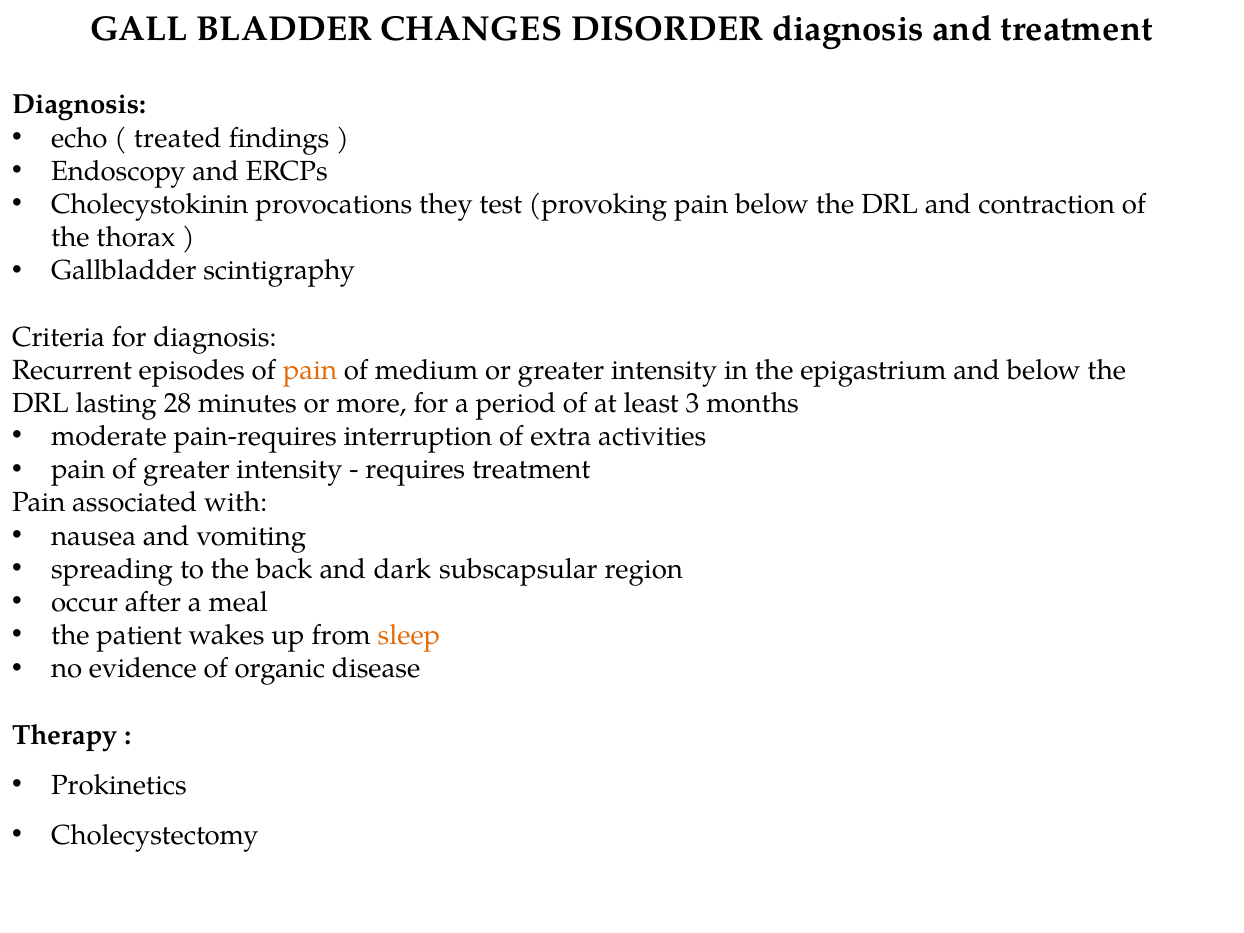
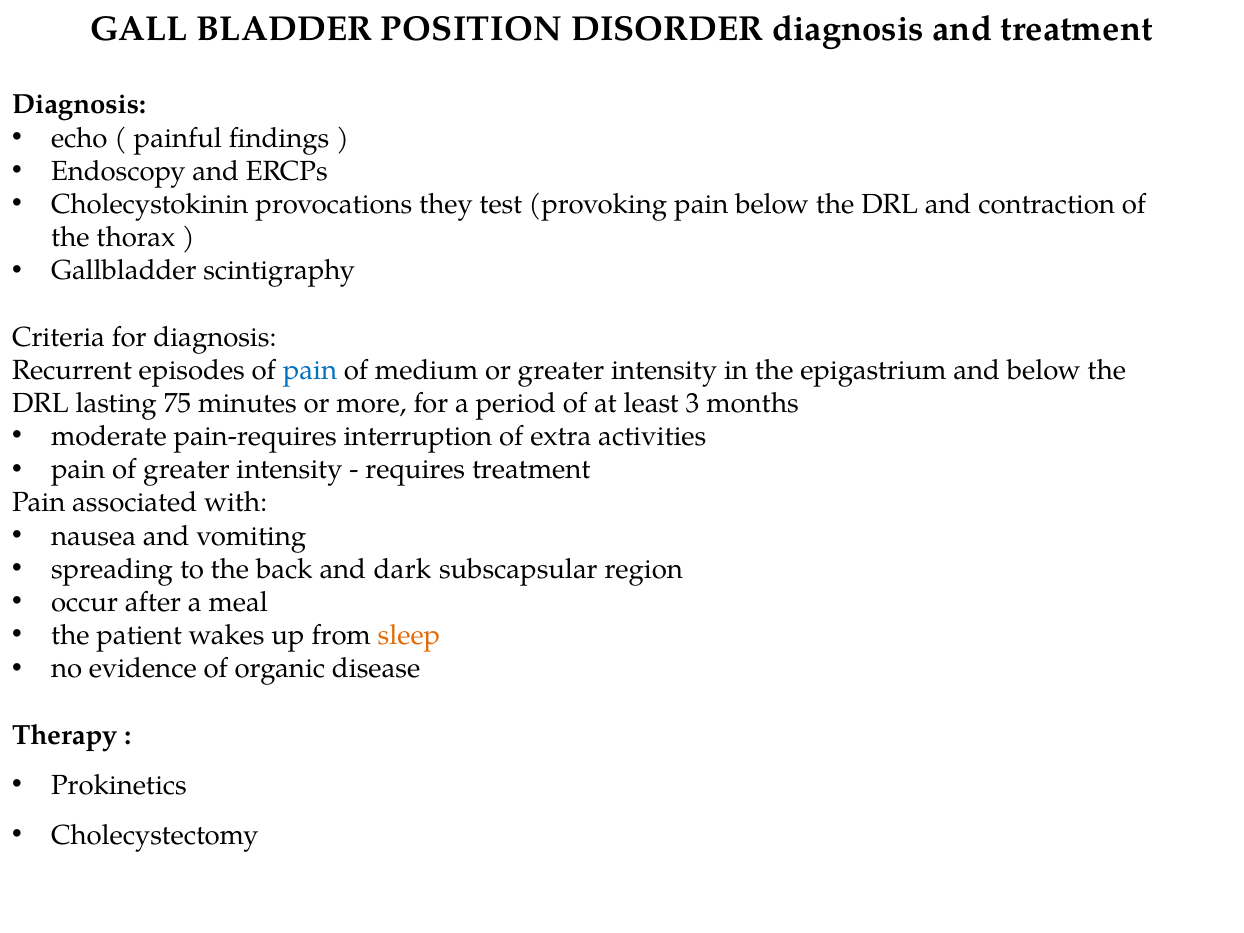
CHANGES: CHANGES -> POSITION (471, 29)
treated: treated -> painful (178, 138)
pain colour: orange -> blue (310, 370)
28: 28 -> 75 (178, 403)
